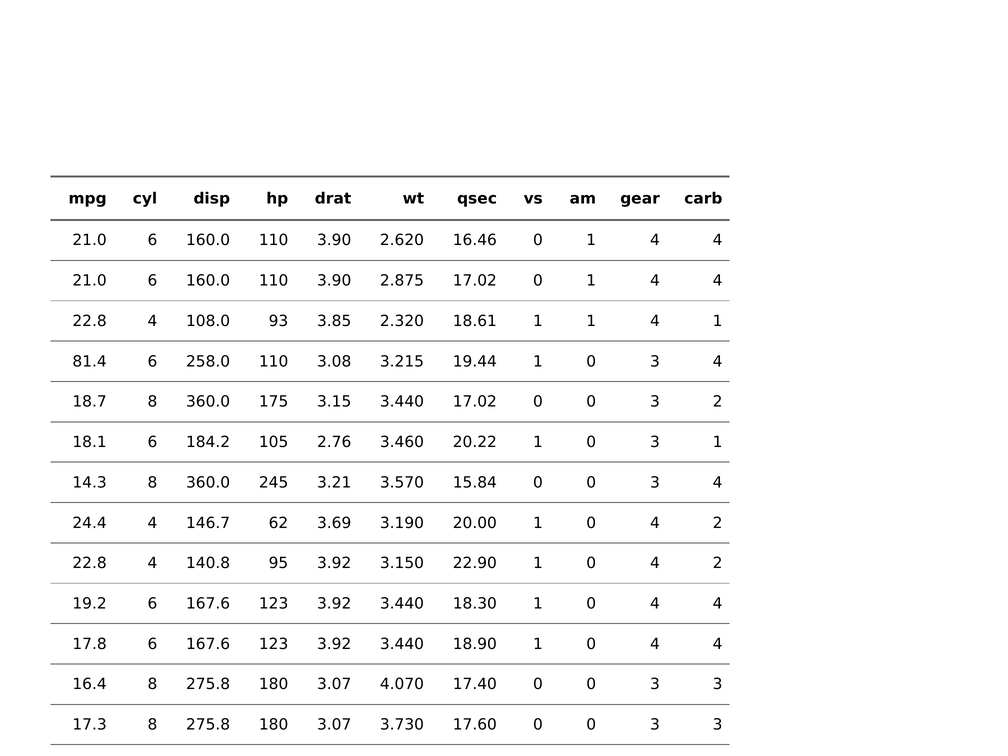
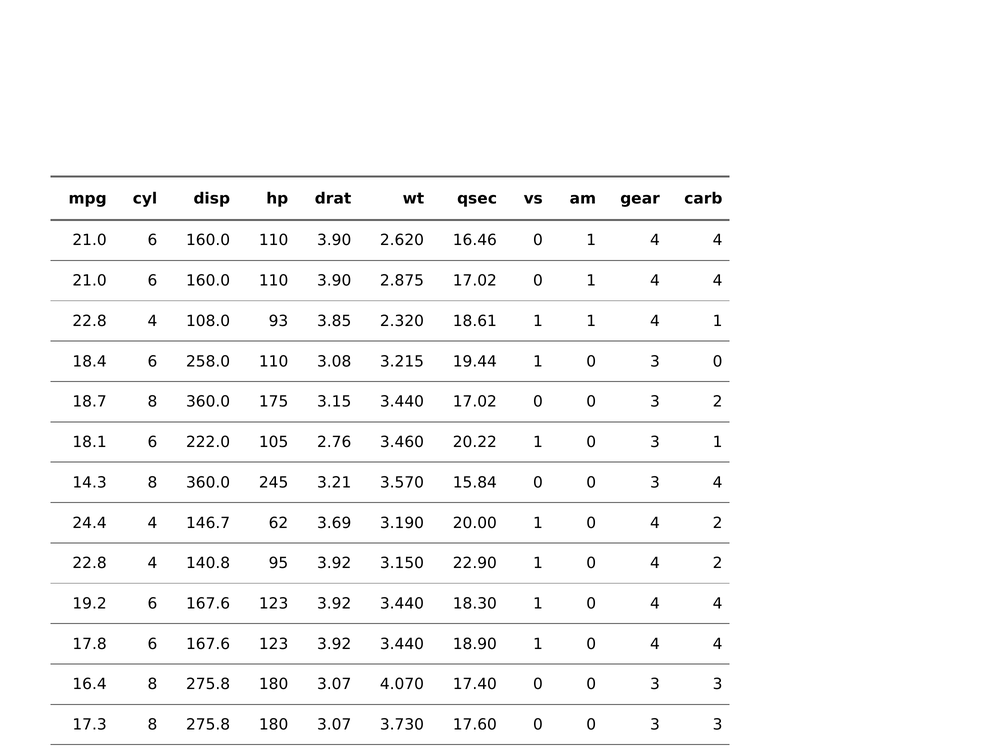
81.4: 81.4 -> 18.4 (90, 361)
1 0 3 4: 4 -> 0 (718, 361)
184.2: 184.2 -> 222.0 (208, 442)
